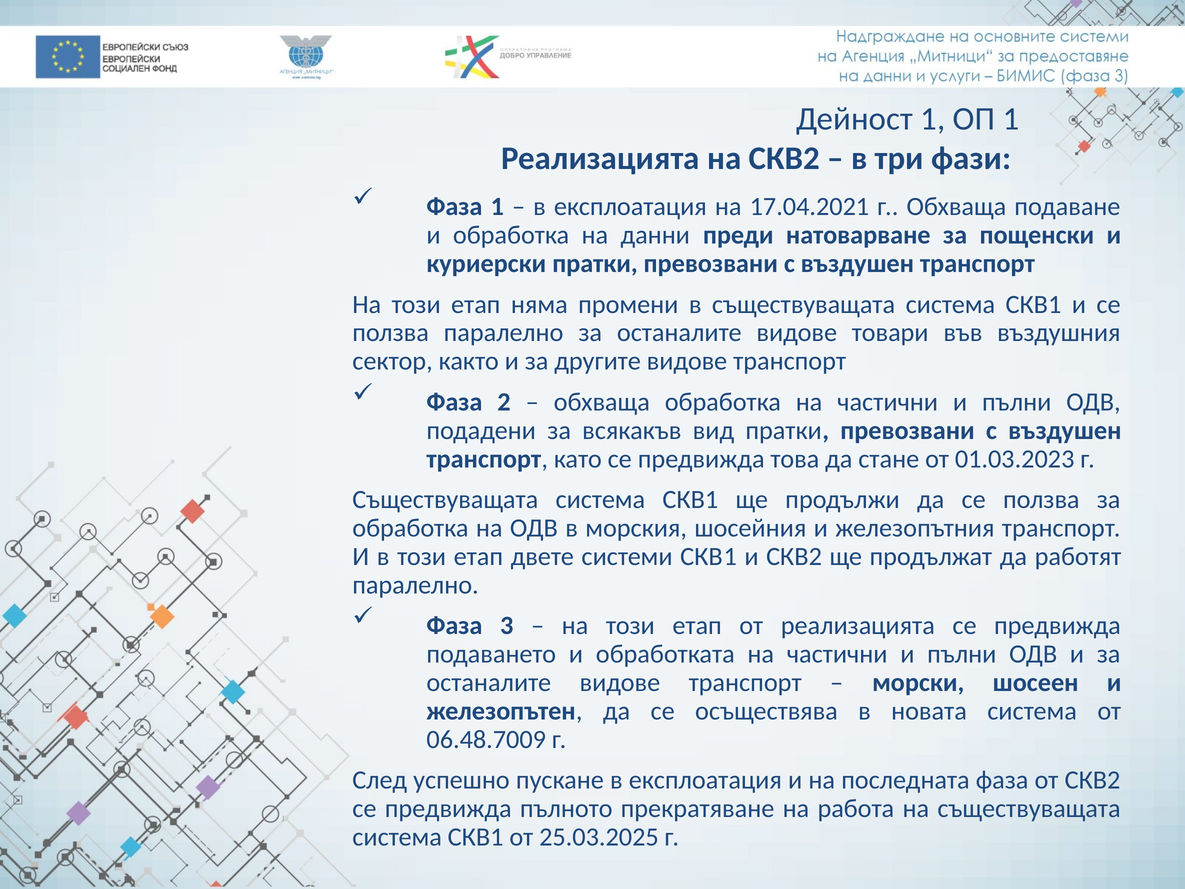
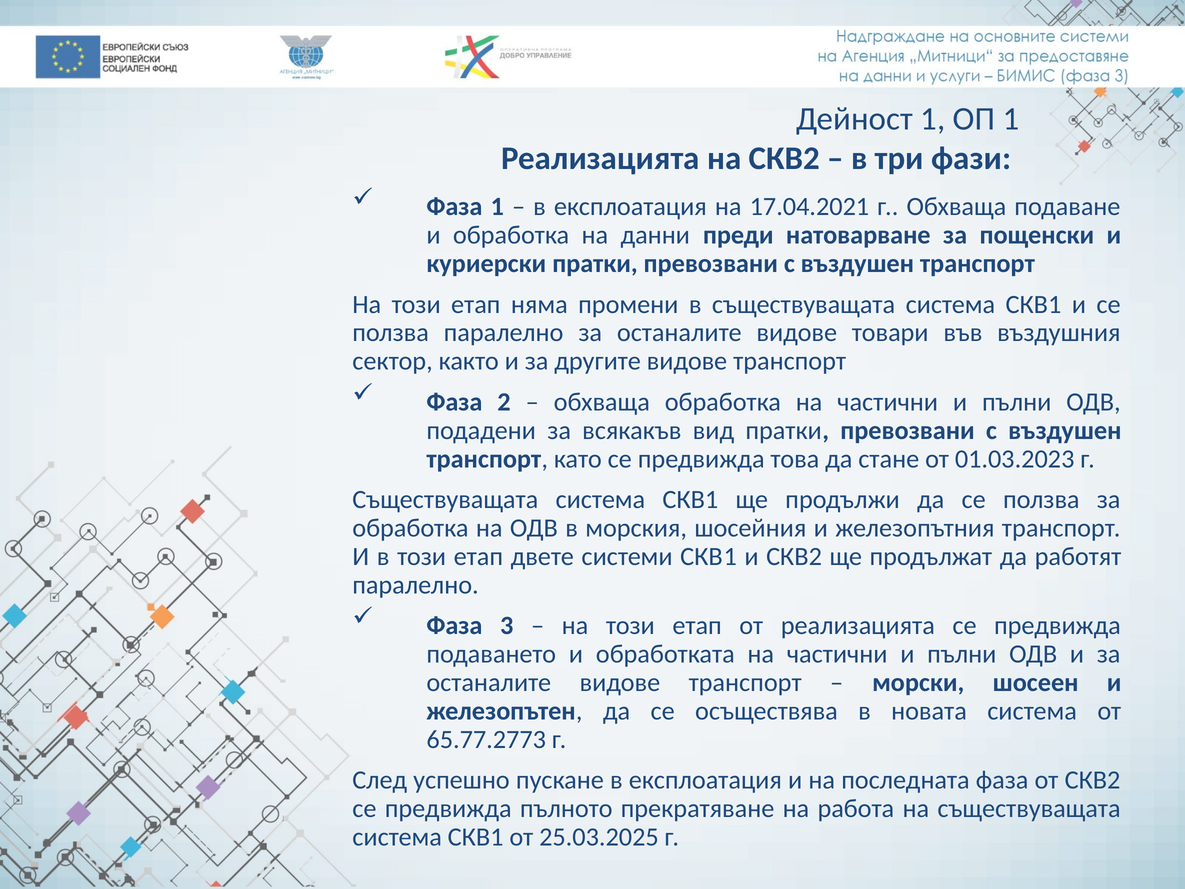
06.48.7009: 06.48.7009 -> 65.77.2773 (486, 739)
